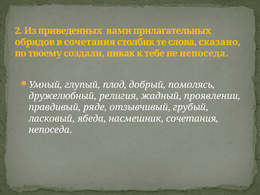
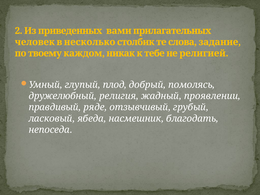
обрядов: обрядов -> человек (35, 42)
в сочетания: сочетания -> несколько (90, 42)
сказано: сказано -> задание (220, 42)
создали: создали -> каждом (84, 53)
не непоседа: непоседа -> религией (204, 53)
насмешник сочетания: сочетания -> благодать (192, 119)
